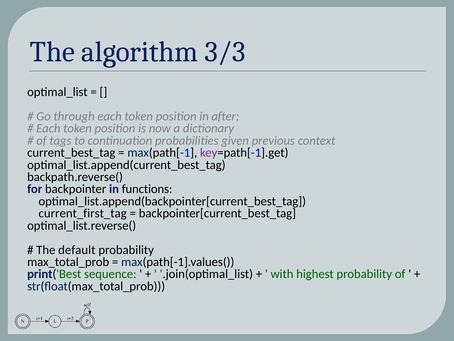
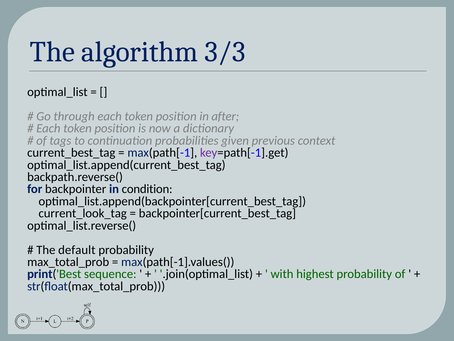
functions: functions -> condition (147, 189)
current_first_tag: current_first_tag -> current_look_tag (83, 213)
